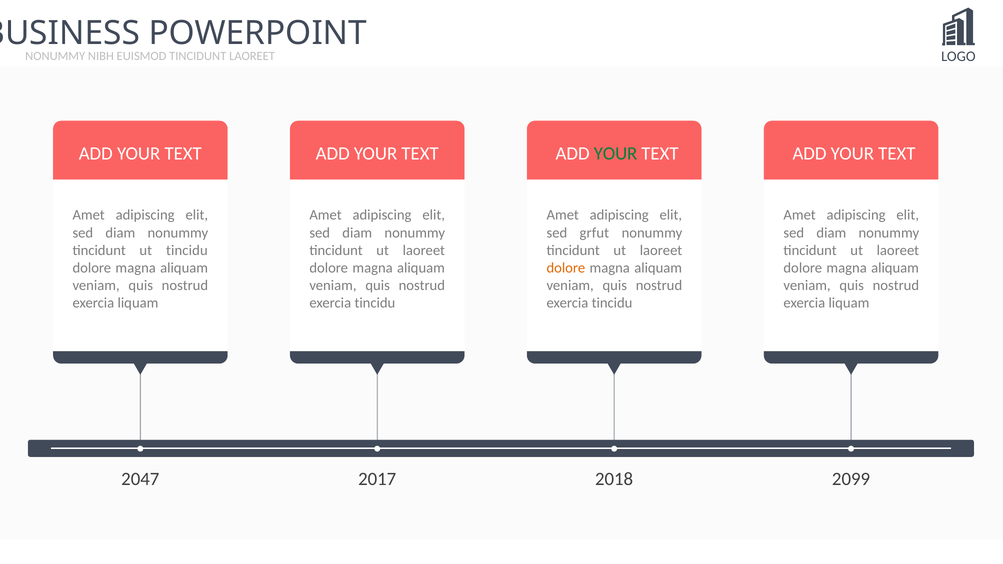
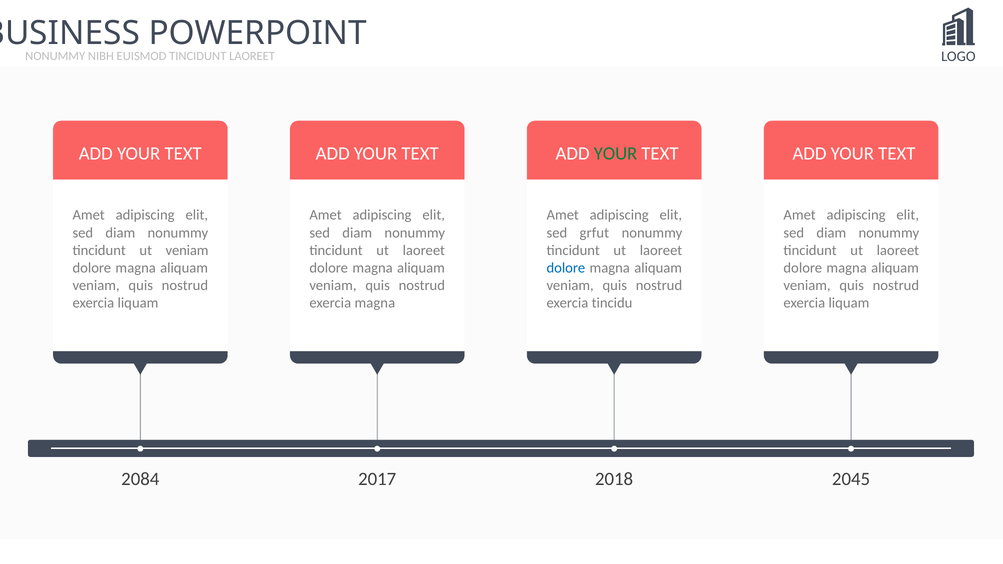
ut tincidu: tincidu -> veniam (187, 250)
dolore colour: orange -> blue (566, 268)
tincidu: tincidu -> magna (375, 303)
2047: 2047 -> 2084 (140, 479)
2099: 2099 -> 2045 (851, 479)
